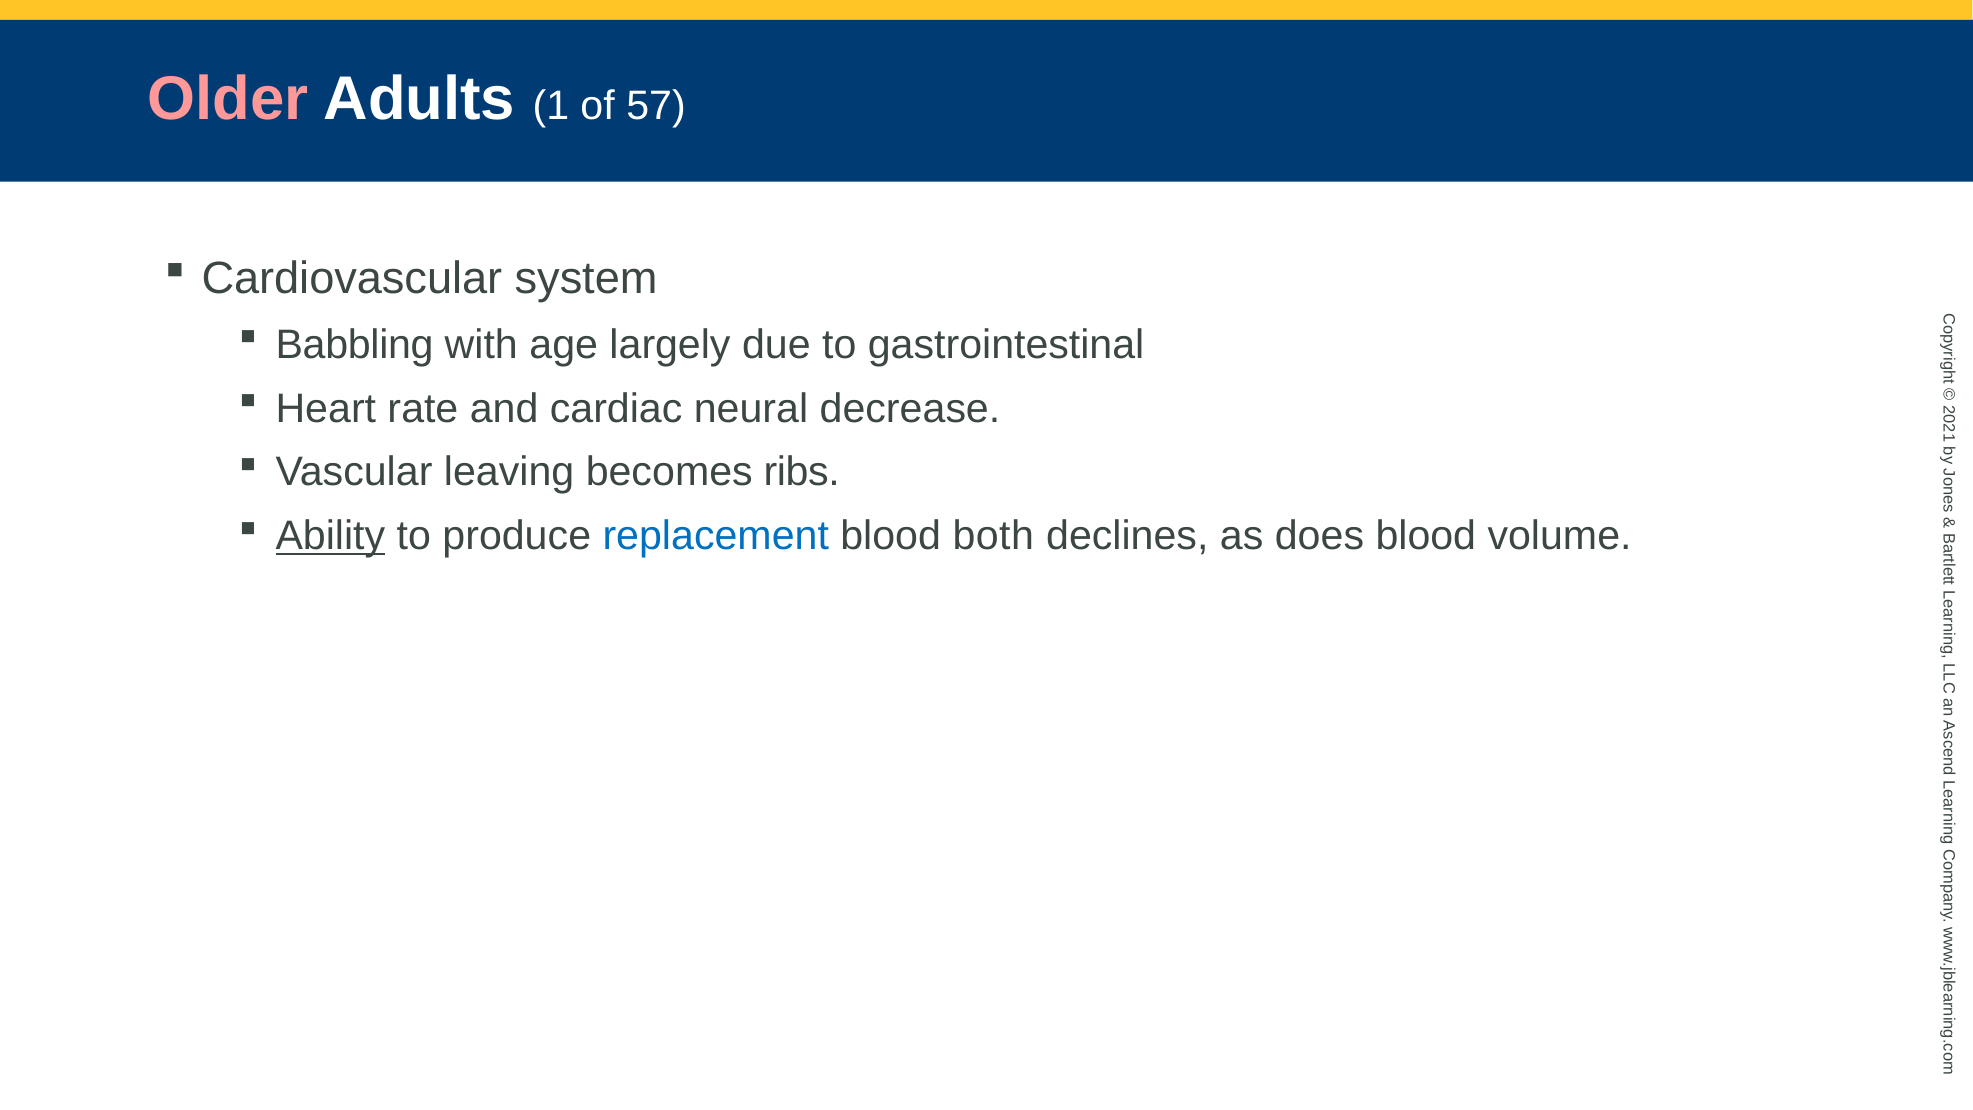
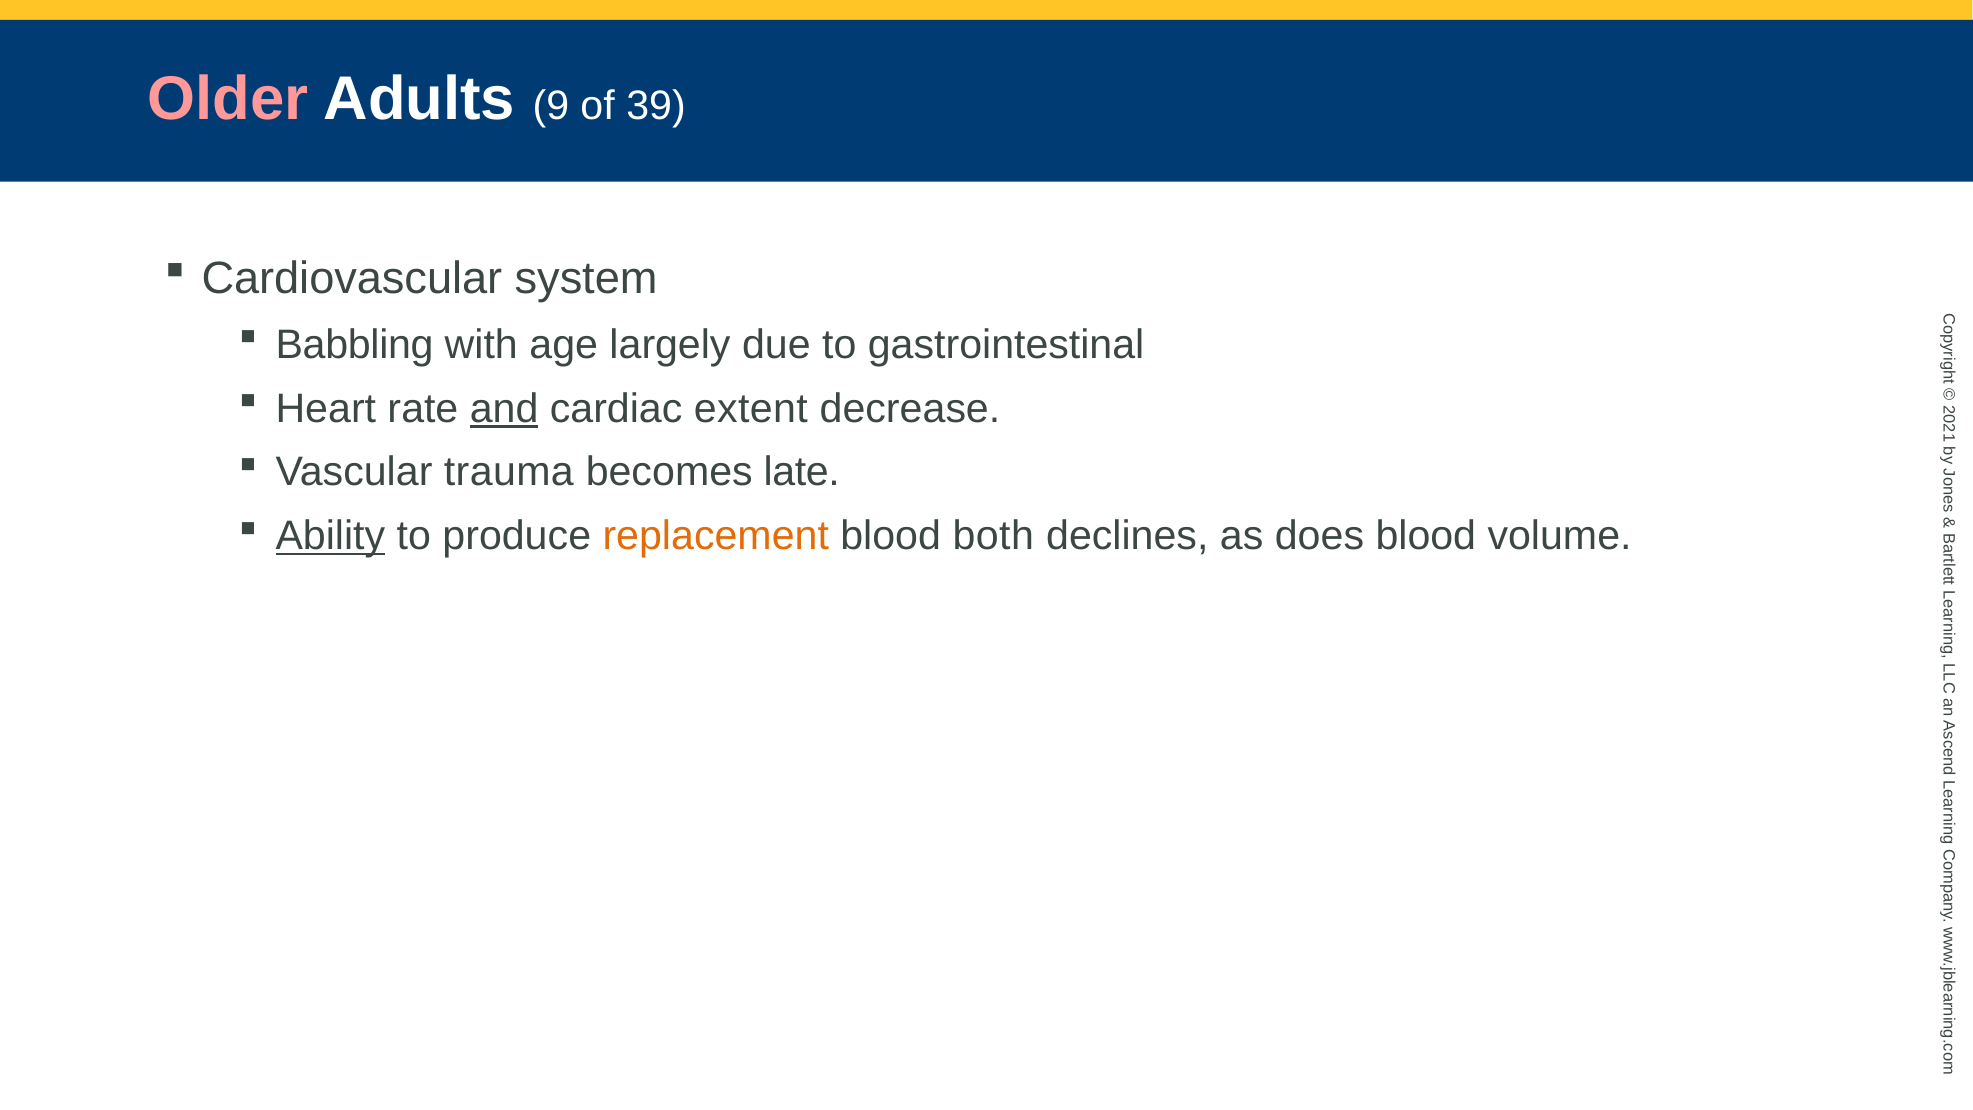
Adults 1: 1 -> 9 (551, 106)
57: 57 -> 39 (656, 106)
and underline: none -> present (504, 409)
neural: neural -> extent (751, 409)
leaving: leaving -> trauma (509, 472)
ribs: ribs -> late (802, 472)
replacement colour: blue -> orange (716, 536)
